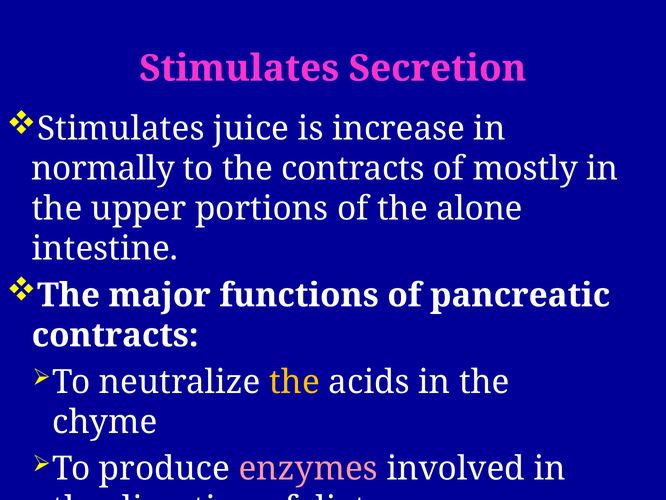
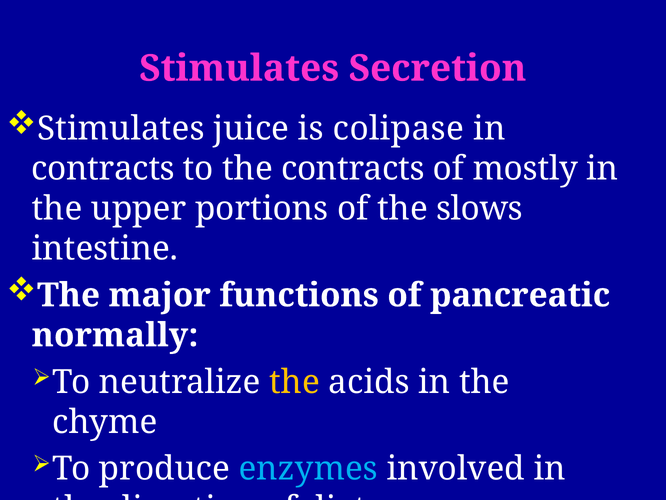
increase: increase -> colipase (398, 129)
normally: normally -> contracts (103, 169)
alone: alone -> slows (480, 208)
contracts: contracts -> normally (115, 335)
enzymes colour: pink -> light blue (308, 468)
